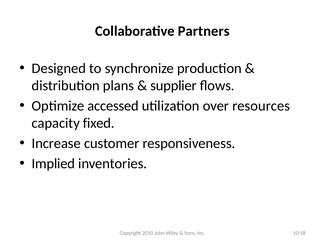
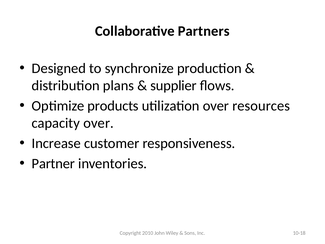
accessed: accessed -> products (113, 106)
capacity fixed: fixed -> over (99, 123)
Implied: Implied -> Partner (53, 164)
